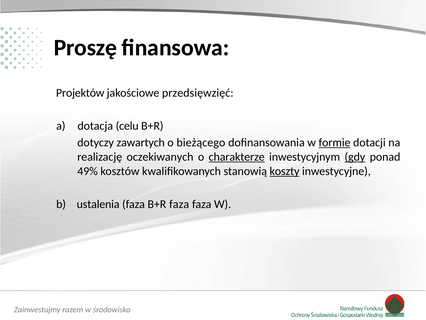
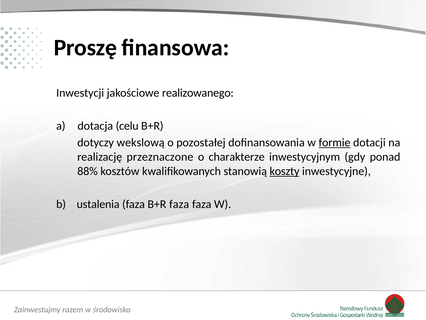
Projektów: Projektów -> Inwestycji (80, 93)
przedsięwzięć: przedsięwzięć -> realizowanego (198, 93)
zawartych: zawartych -> wekslową (141, 142)
bieżącego: bieżącego -> pozostałej (201, 142)
oczekiwanych: oczekiwanych -> przeznaczone (160, 157)
charakterze underline: present -> none (237, 157)
gdy underline: present -> none (355, 157)
49%: 49% -> 88% (88, 171)
